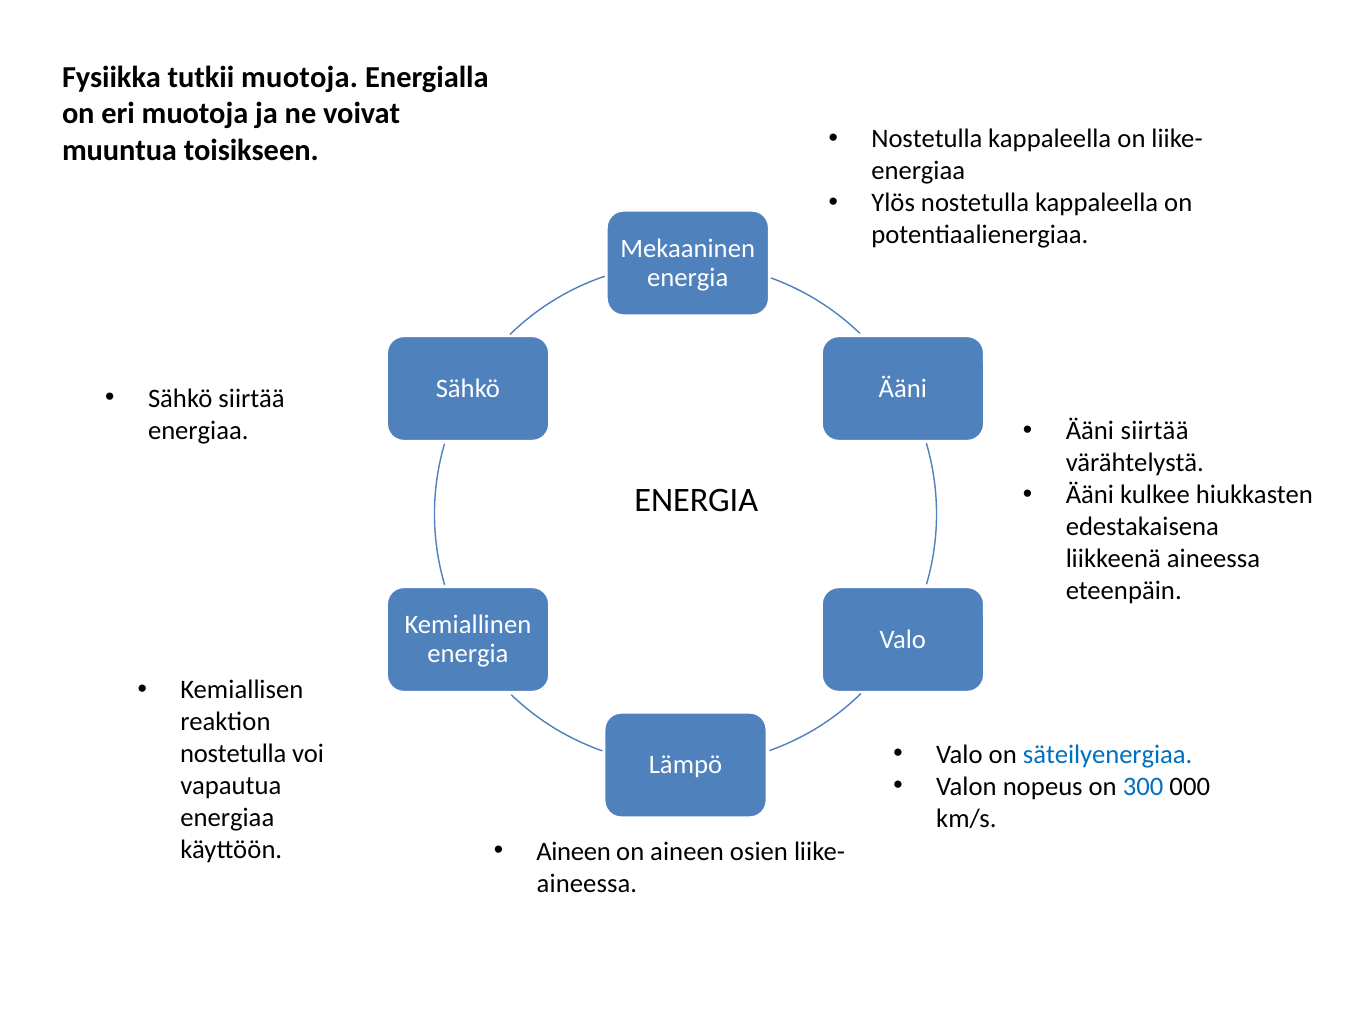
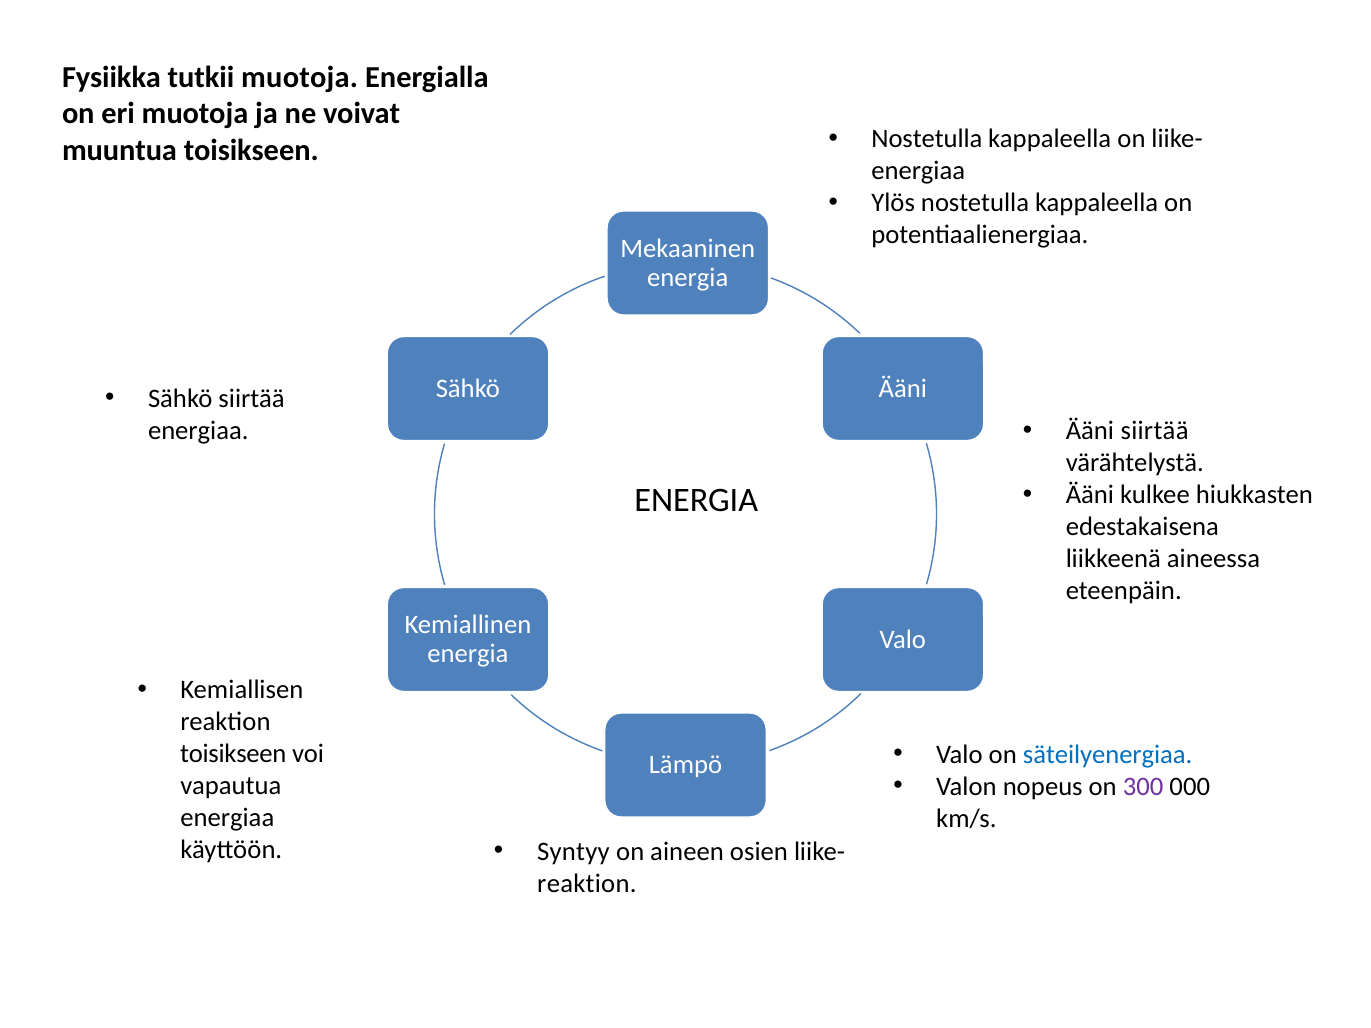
nostetulla: nostetulla -> toisikseen (233, 754)
300 colour: blue -> purple (1143, 787)
Aineen: Aineen -> Syntyy (573, 852)
aineessa: aineessa -> reaktion (587, 884)
